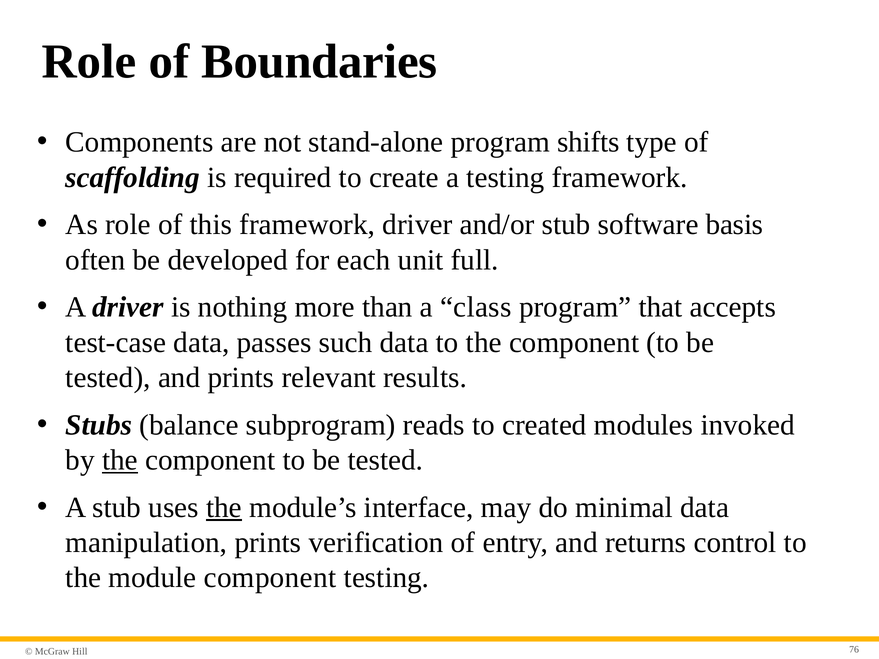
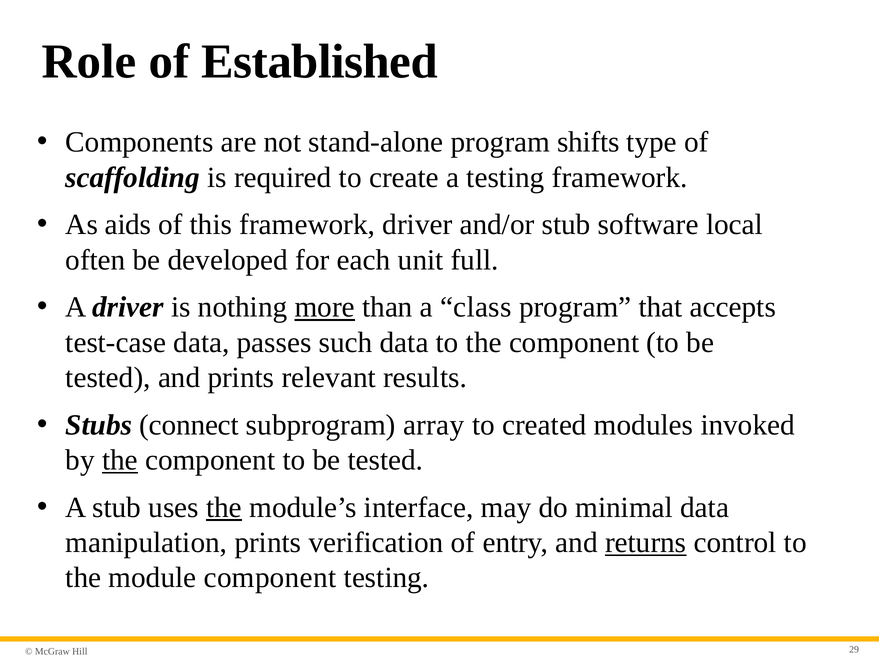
Boundaries: Boundaries -> Established (319, 62)
As role: role -> aids (128, 225)
basis: basis -> local (734, 225)
more underline: none -> present (325, 307)
balance: balance -> connect (189, 425)
reads: reads -> array (434, 425)
returns underline: none -> present (646, 543)
76: 76 -> 29 (854, 650)
